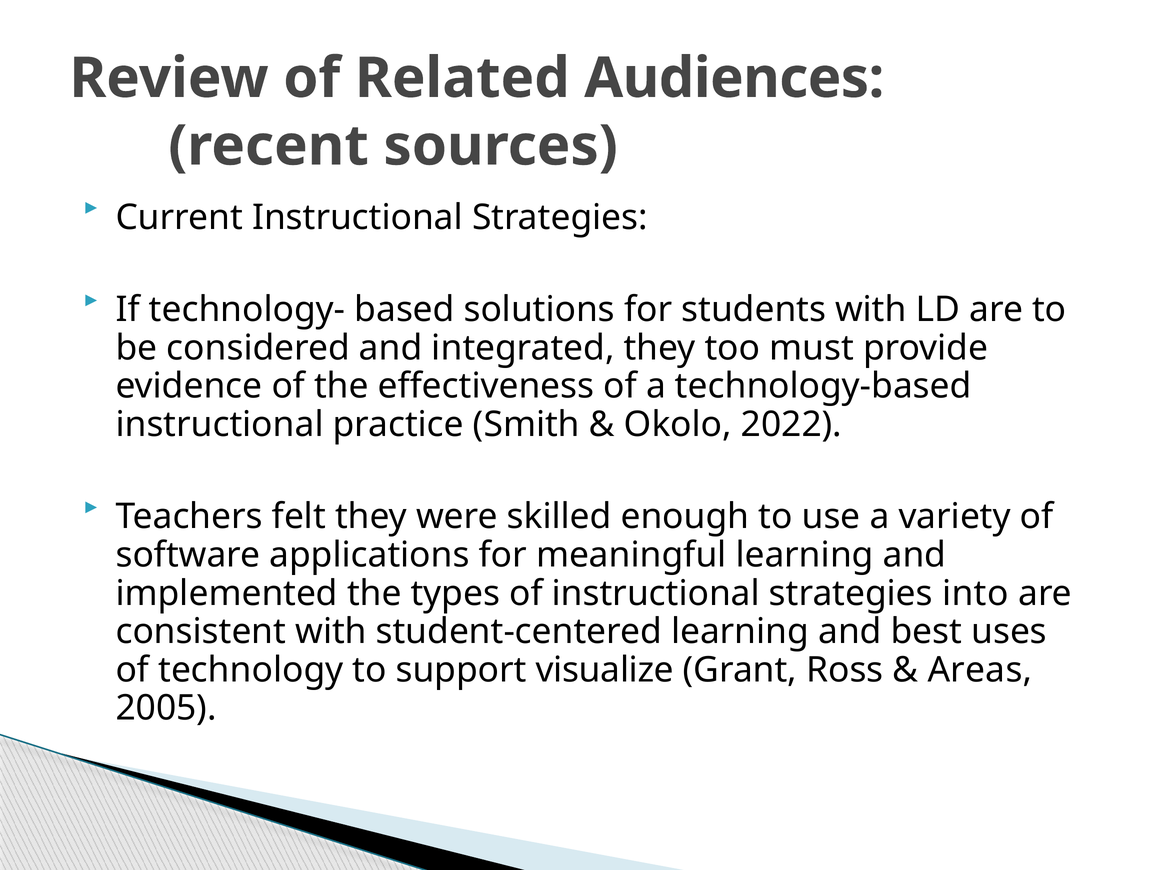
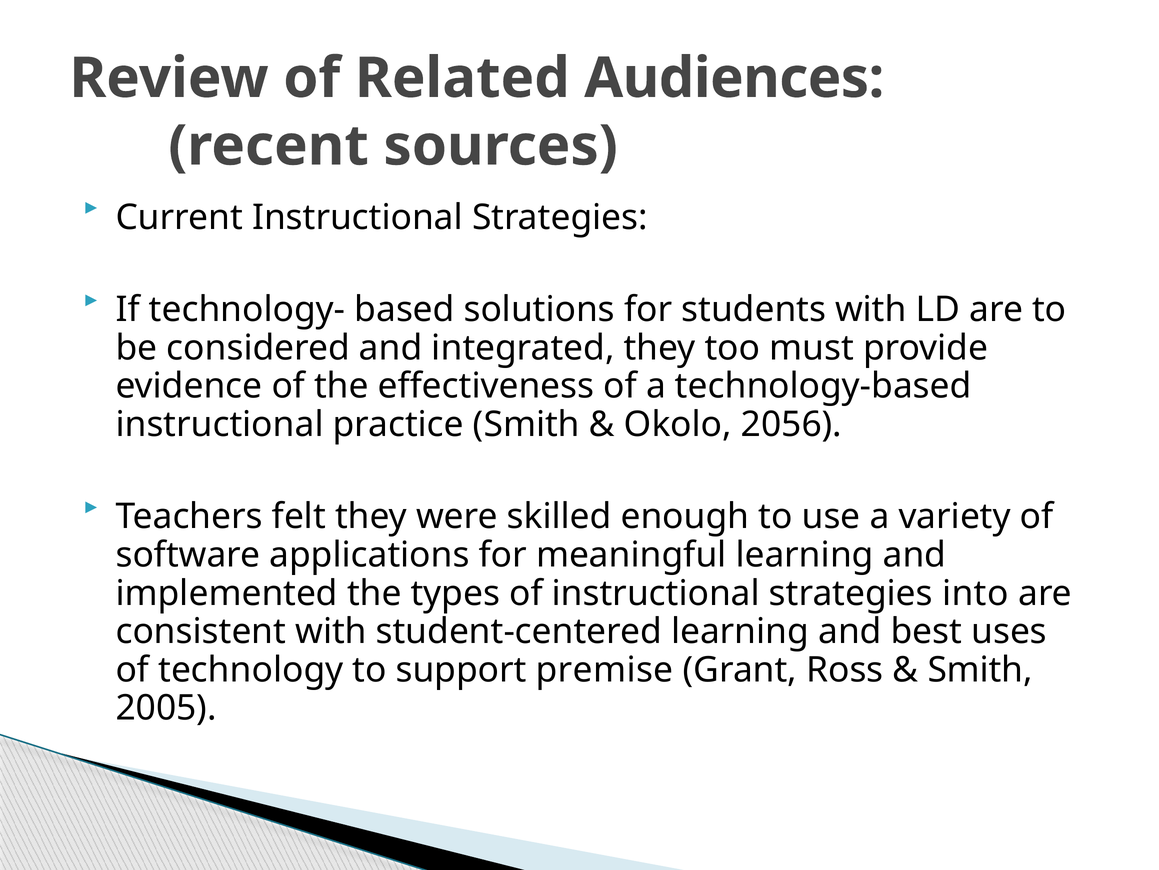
2022: 2022 -> 2056 (791, 424)
visualize: visualize -> premise (605, 669)
Areas: Areas -> Smith (980, 669)
